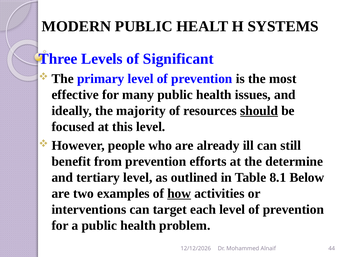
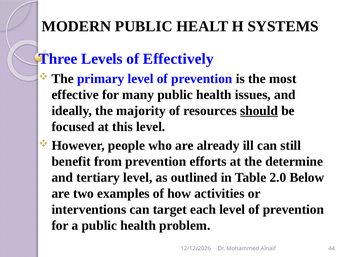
Significant: Significant -> Effectively (178, 59)
8.1: 8.1 -> 2.0 (278, 178)
how underline: present -> none (179, 194)
